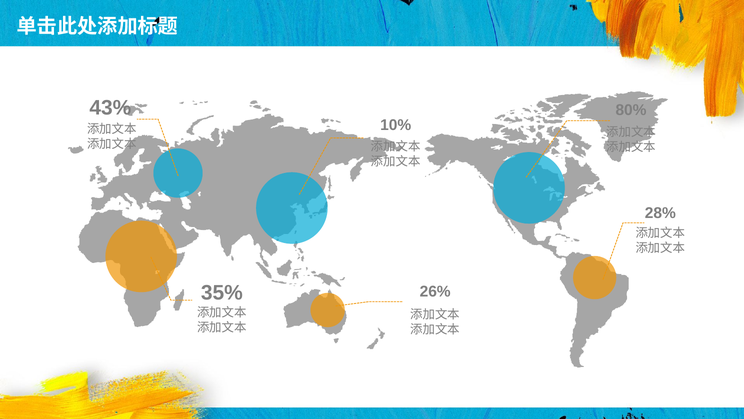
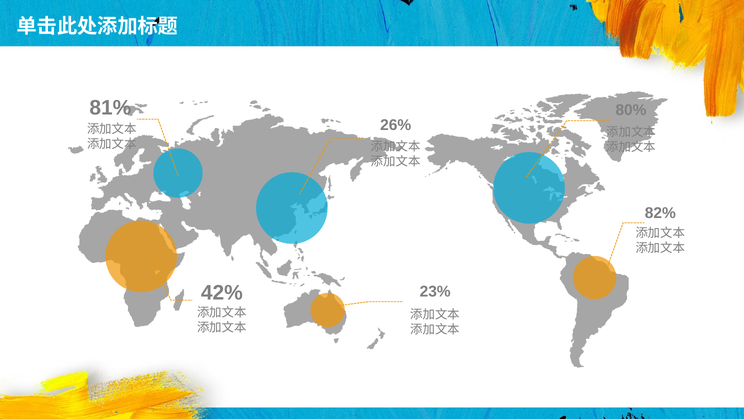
43%: 43% -> 81% (110, 108)
10%: 10% -> 26% (396, 125)
28%: 28% -> 82% (660, 213)
35%: 35% -> 42% (222, 292)
26%: 26% -> 23% (435, 291)
